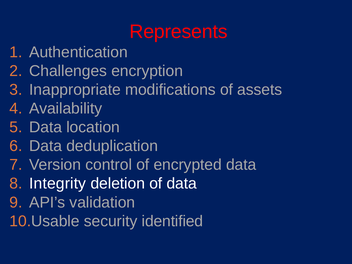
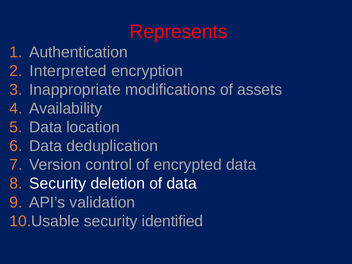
Challenges: Challenges -> Interpreted (68, 71)
Integrity: Integrity -> Security (58, 184)
